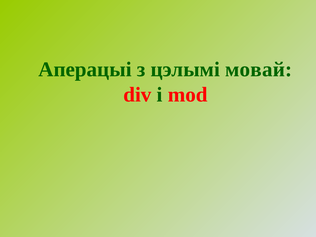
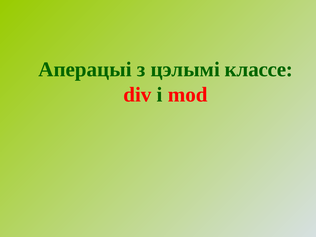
мовай: мовай -> классе (259, 69)
